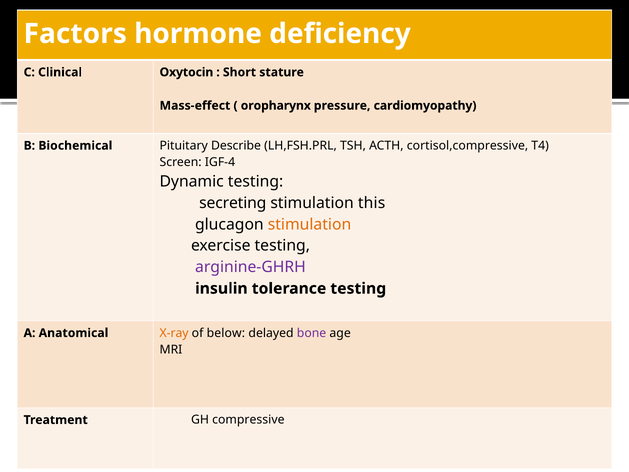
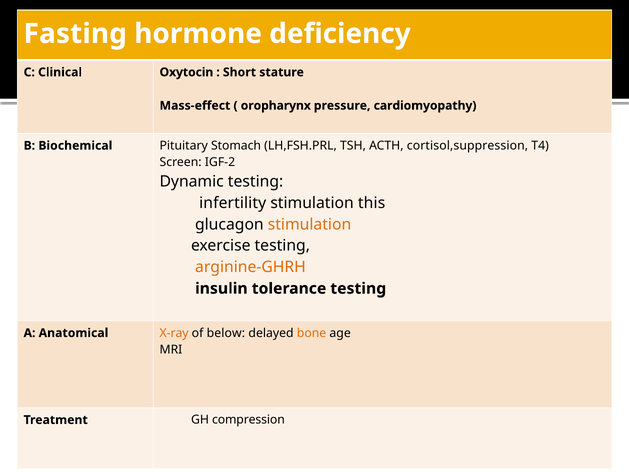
Factors: Factors -> Fasting (75, 34)
Describe: Describe -> Stomach (236, 146)
cortisol,compressive: cortisol,compressive -> cortisol,suppression (467, 146)
IGF-4: IGF-4 -> IGF-2 (220, 162)
secreting: secreting -> infertility (233, 203)
arginine-GHRH colour: purple -> orange (250, 267)
bone colour: purple -> orange (312, 333)
compressive: compressive -> compression (248, 420)
